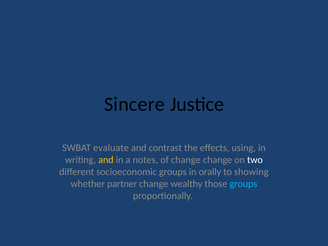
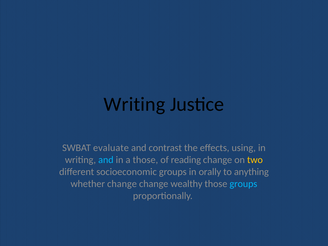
Sincere: Sincere -> Writing (135, 104)
and colour: yellow -> light blue (106, 160)
a notes: notes -> those (145, 160)
of change: change -> reading (186, 160)
two colour: white -> yellow (255, 160)
showing: showing -> anything (251, 172)
whether partner: partner -> change (122, 184)
